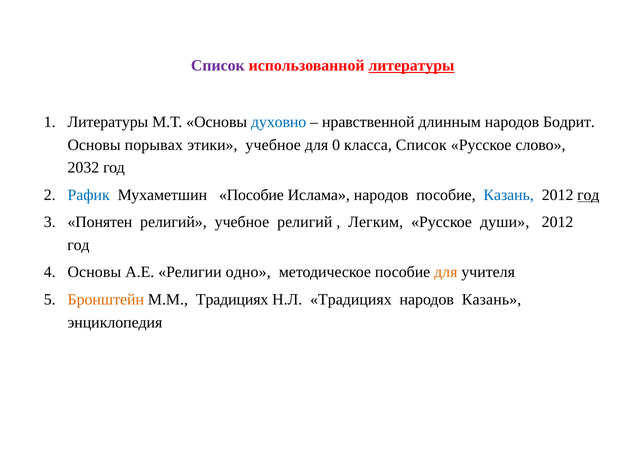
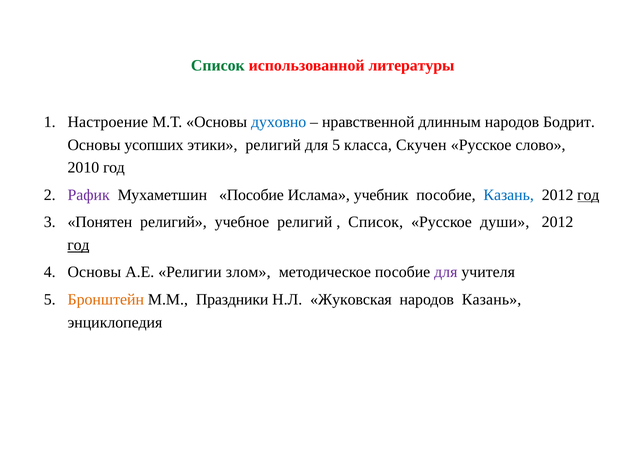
Список colour: purple -> green (218, 66)
литературы underline: present -> none (411, 66)
Литературы: Литературы -> Настроение (108, 122)
порывах: порывах -> усопших (154, 145)
этики учебное: учебное -> религий (273, 145)
для 0: 0 -> 5 (336, 145)
класса Список: Список -> Скучен (421, 145)
2032: 2032 -> 2010 (83, 168)
Рафик colour: blue -> purple (89, 195)
Ислама народов: народов -> учебник (381, 195)
Легким: Легким -> Список (376, 222)
год underline: none -> present (78, 245)
одно: одно -> злом (248, 273)
для colour: orange -> purple (446, 273)
М.М Традициях: Традициях -> Праздники (232, 300)
Н.Л Традициях: Традициях -> Жуковская (351, 300)
